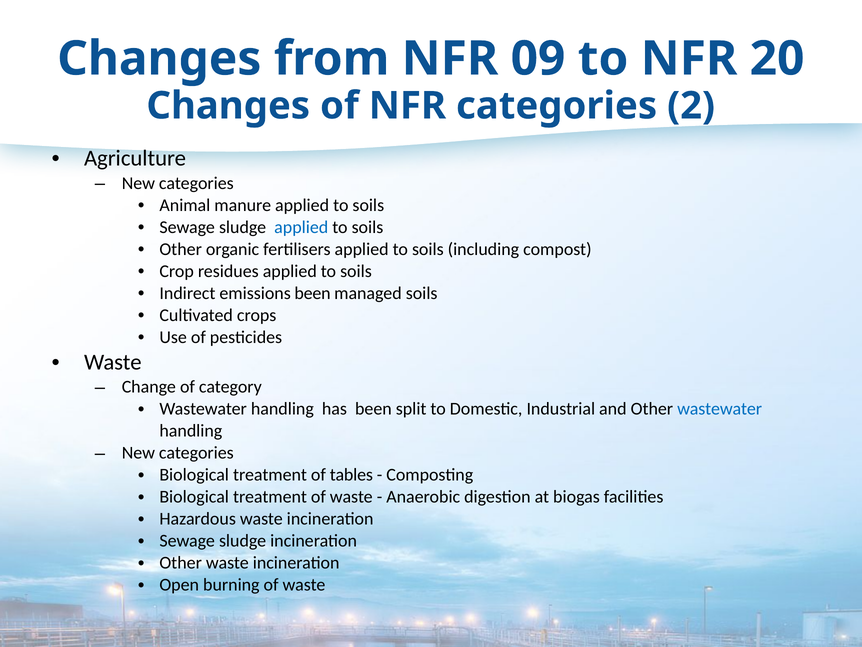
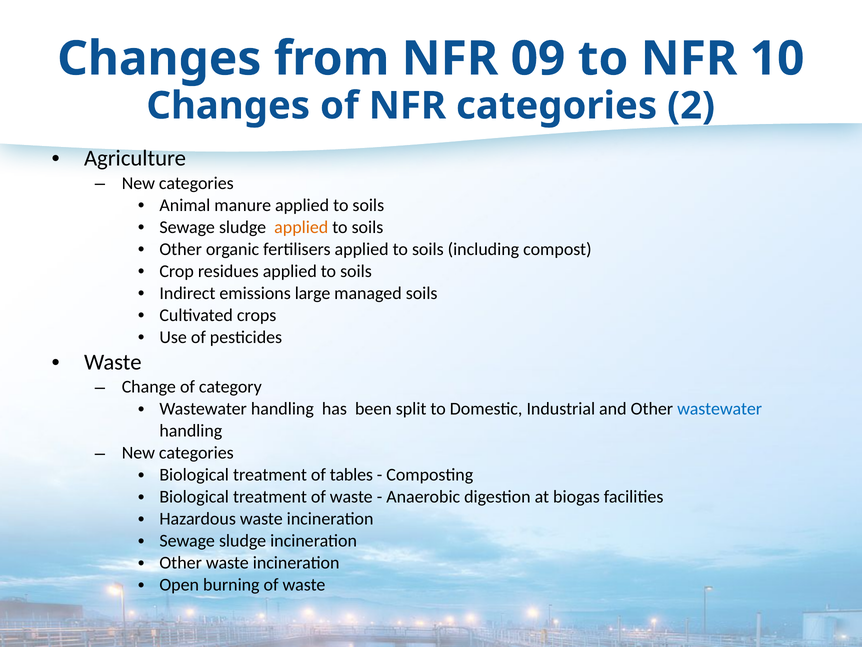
20: 20 -> 10 (777, 59)
applied colour: blue -> orange (301, 227)
emissions been: been -> large (313, 293)
